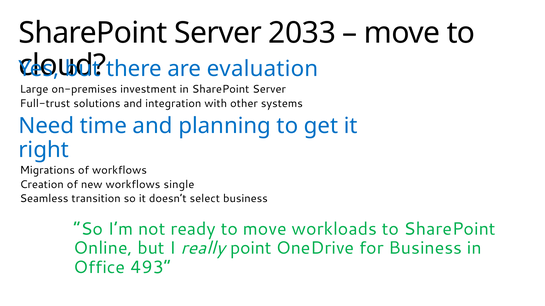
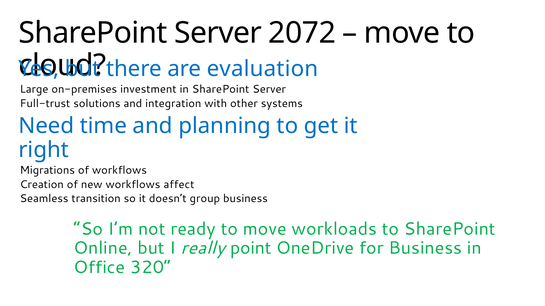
2033: 2033 -> 2072 (302, 33)
single: single -> affect (179, 185)
select: select -> group (205, 199)
493: 493 -> 320 (151, 268)
